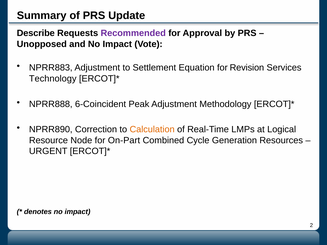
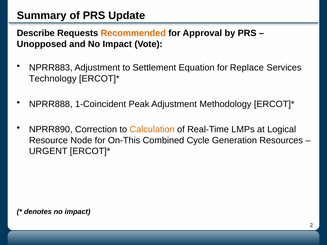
Recommended colour: purple -> orange (133, 33)
Revision: Revision -> Replace (247, 68)
6-Coincident: 6-Coincident -> 1-Coincident (101, 104)
On-Part: On-Part -> On-This (124, 140)
